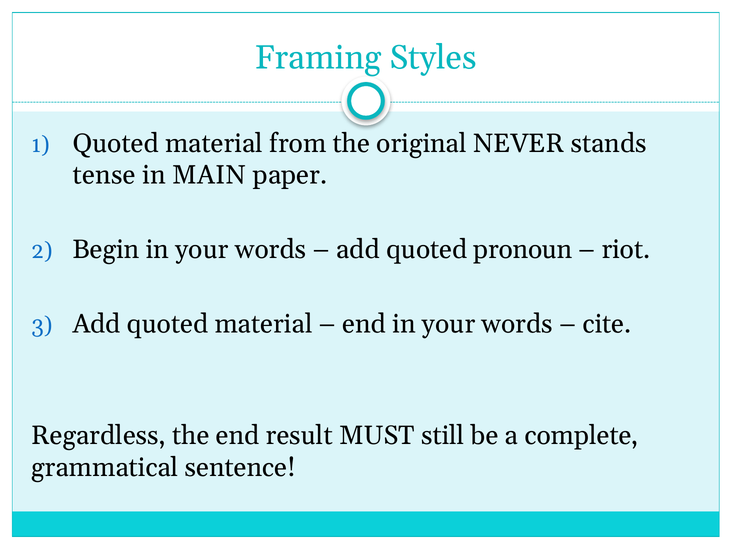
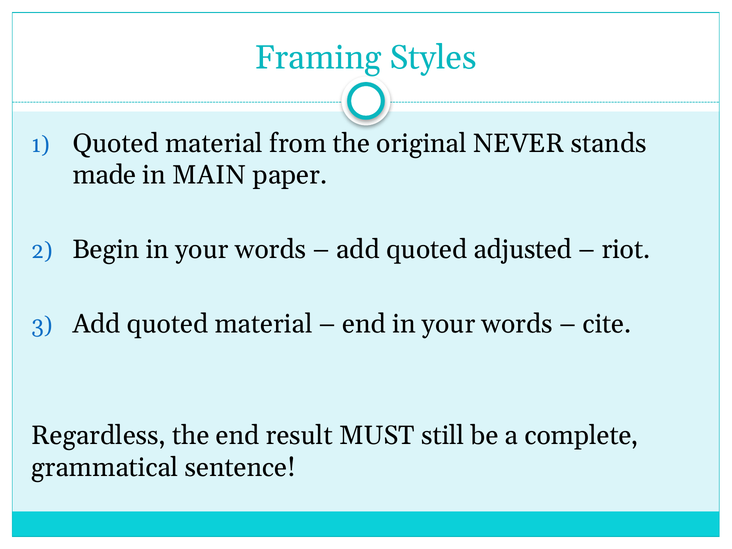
tense: tense -> made (104, 175)
pronoun: pronoun -> adjusted (523, 250)
